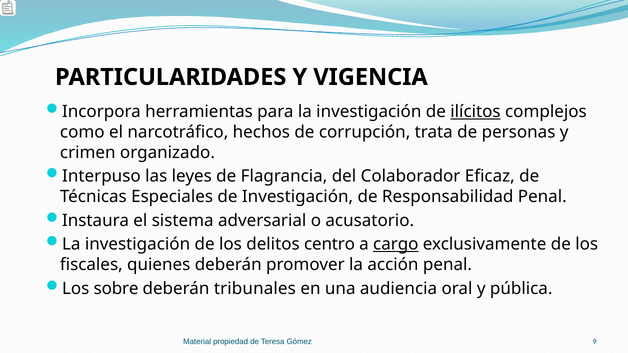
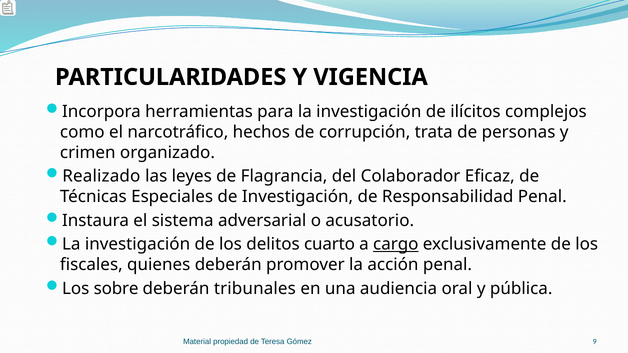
ilícitos underline: present -> none (475, 112)
Interpuso: Interpuso -> Realizado (101, 176)
centro: centro -> cuarto (330, 244)
